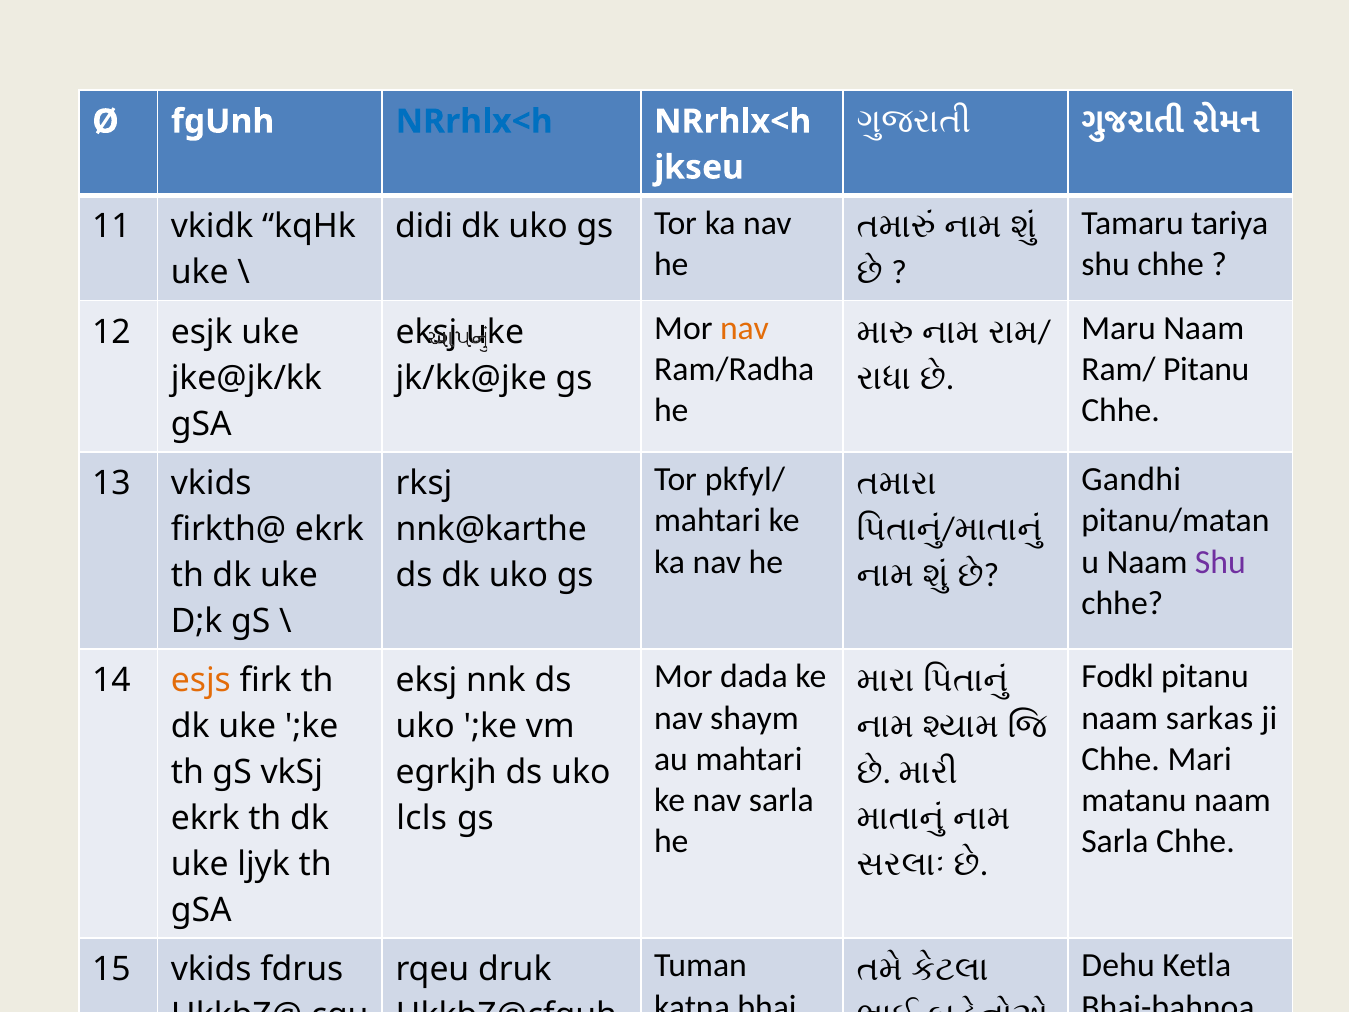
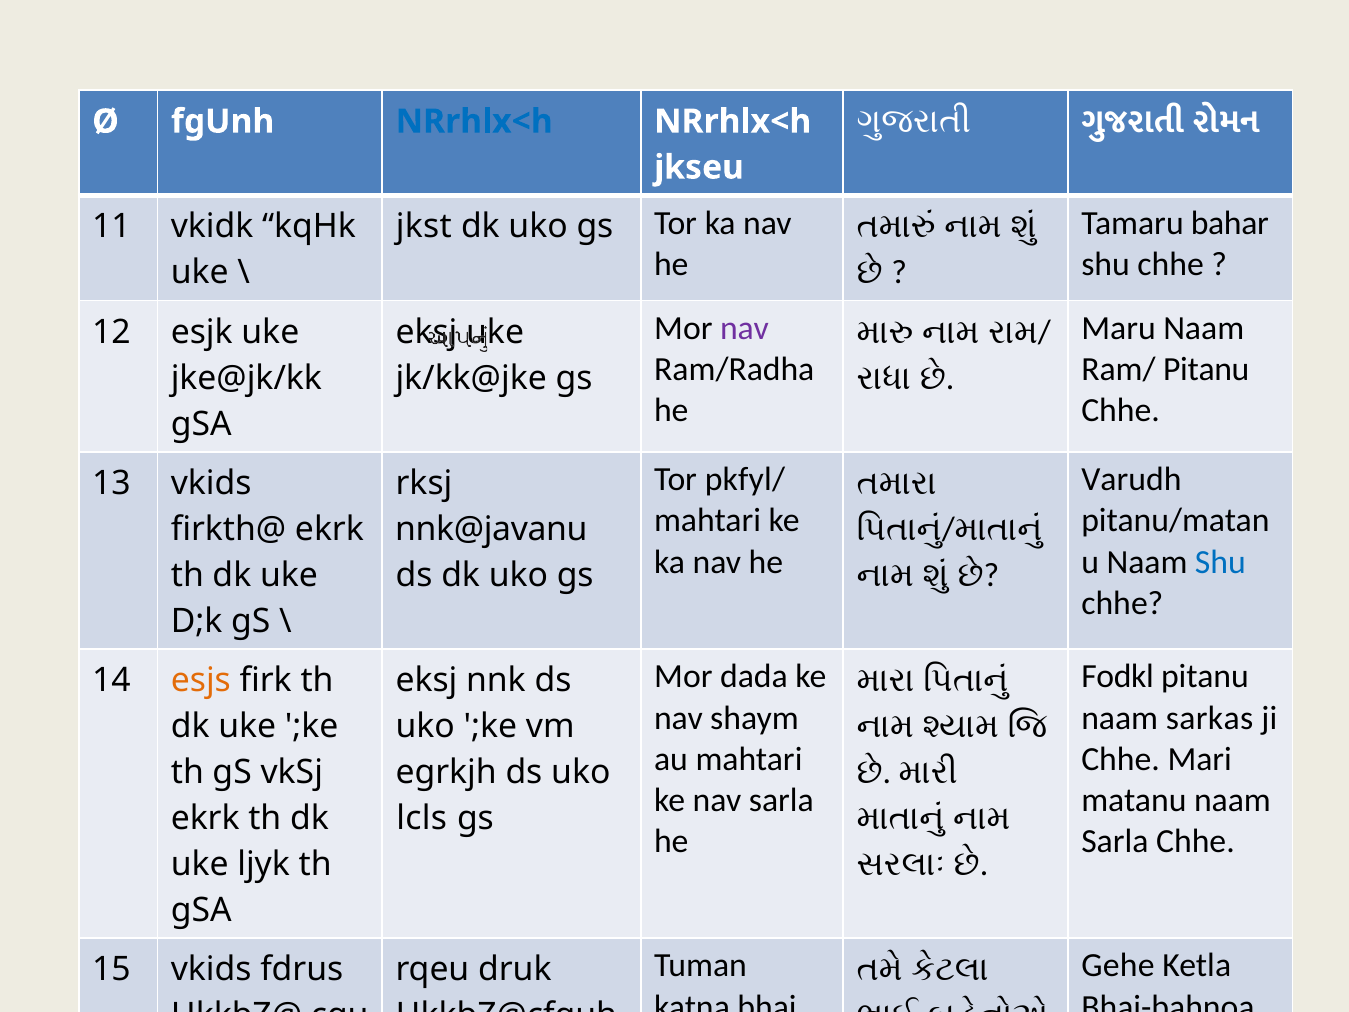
tariya: tariya -> bahar (1230, 223)
didi: didi -> jkst (424, 227)
nav colour: orange -> purple (744, 328)
Gandhi: Gandhi -> Varudh (1131, 480)
nnk@karthe: nnk@karthe -> nnk@javanu (491, 529)
Shu colour: purple -> blue (1220, 562)
Dehu: Dehu -> Gehe (1118, 965)
